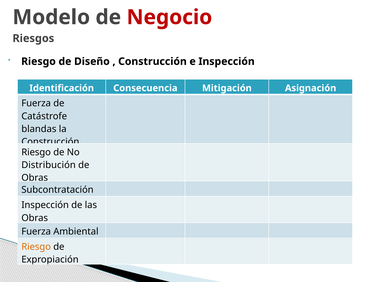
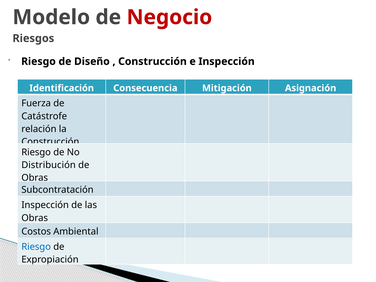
blandas: blandas -> relación (39, 129)
Fuerza: Fuerza -> Costos (36, 231)
Riesgo colour: orange -> blue (36, 247)
